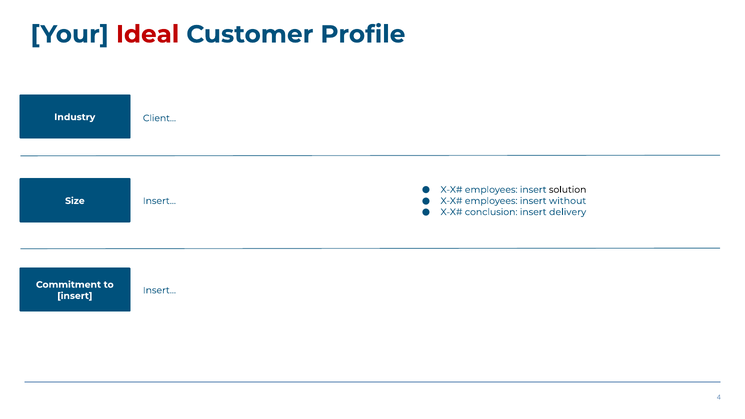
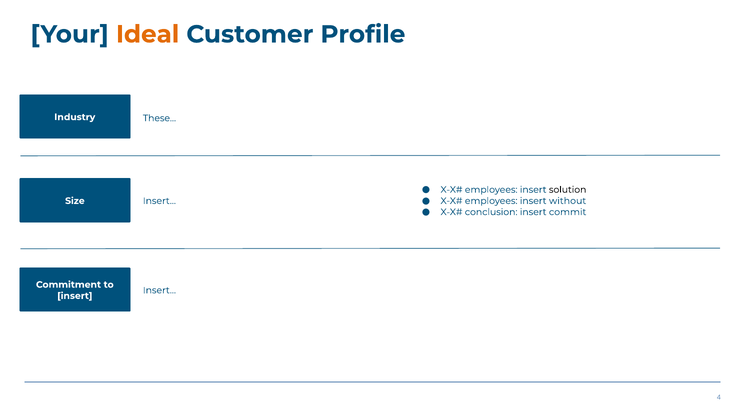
Ideal colour: red -> orange (148, 34)
Client…: Client… -> These… (159, 118)
delivery: delivery -> commit (568, 212)
